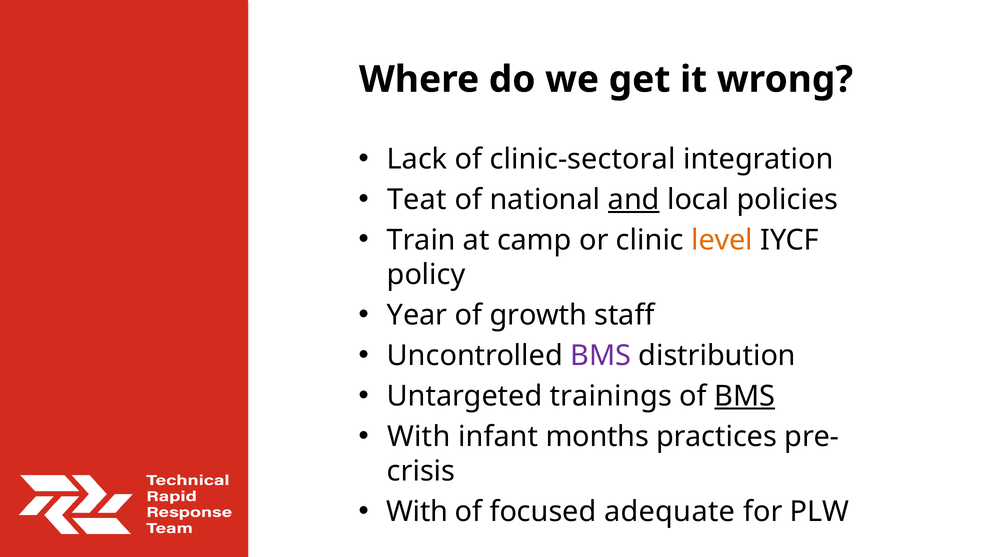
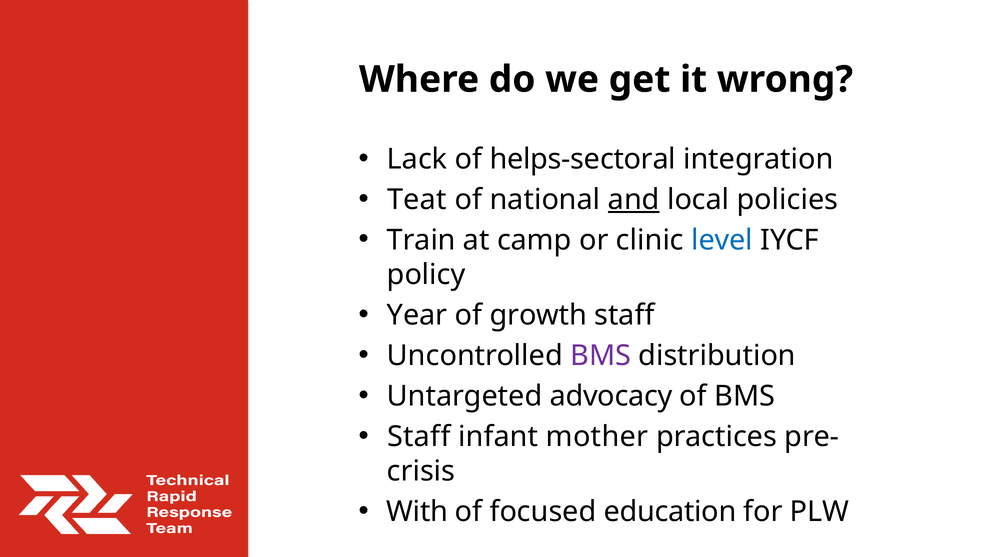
clinic-sectoral: clinic-sectoral -> helps-sectoral (583, 159)
level colour: orange -> blue (722, 240)
trainings: trainings -> advocacy (611, 396)
BMS underline: present -> none (745, 396)
With: With -> Staff (419, 436)
months: months -> mother (597, 436)
adequate: adequate -> education (670, 512)
